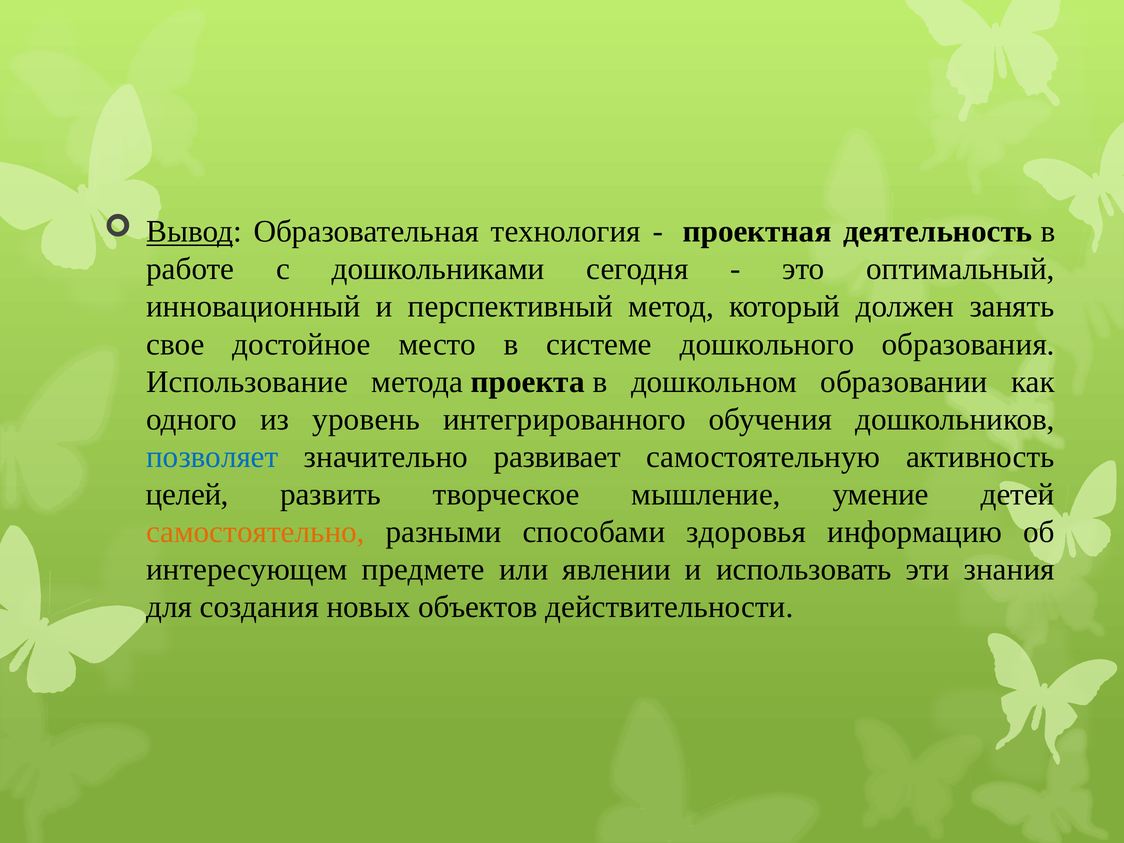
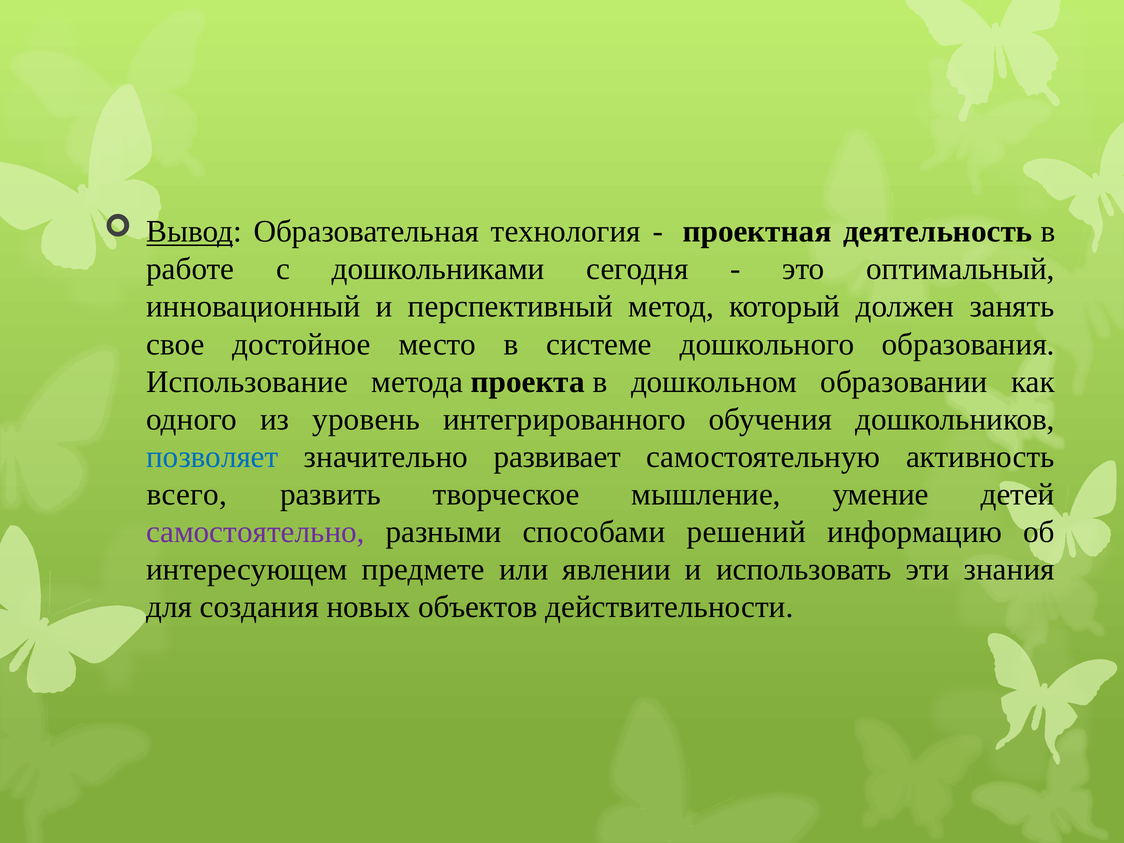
целей: целей -> всего (187, 494)
самостоятельно colour: orange -> purple (256, 532)
здоровья: здоровья -> решений (746, 532)
